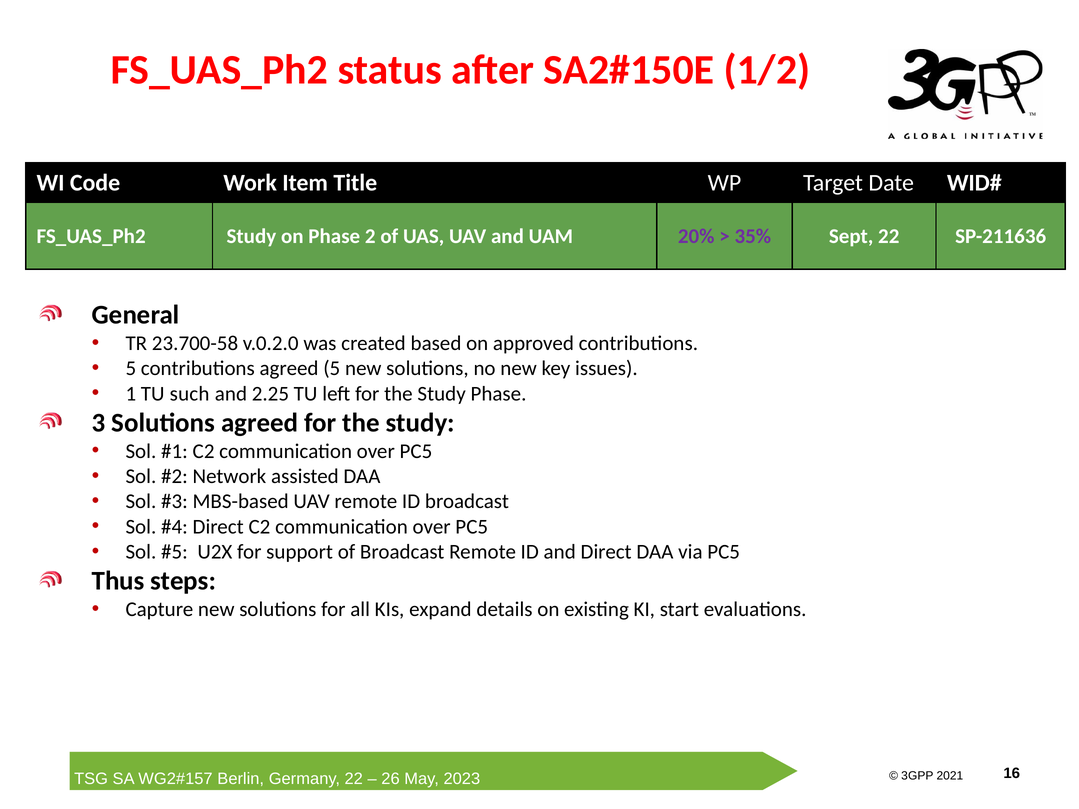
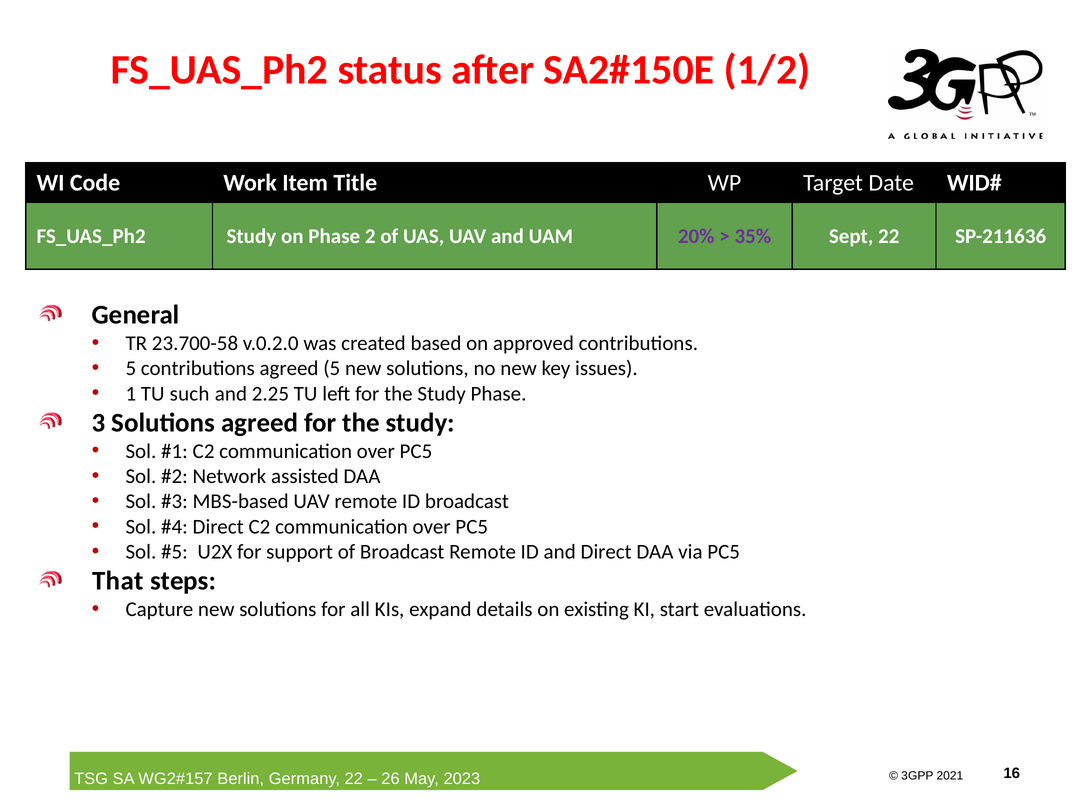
Thus: Thus -> That (118, 581)
